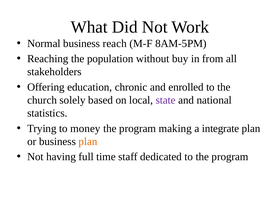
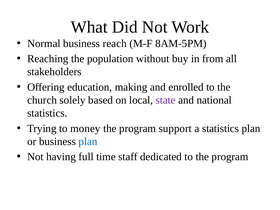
chronic: chronic -> making (131, 87)
making: making -> support (175, 128)
a integrate: integrate -> statistics (221, 128)
plan colour: orange -> blue (88, 142)
